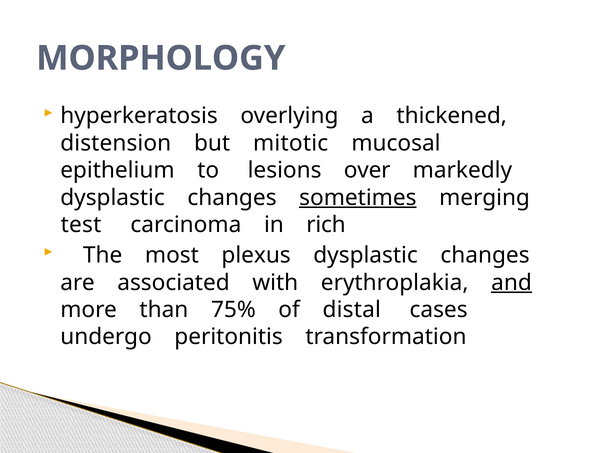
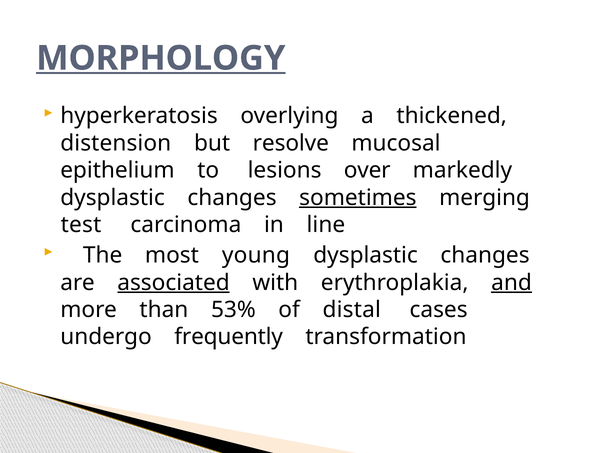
MORPHOLOGY underline: none -> present (161, 58)
mitotic: mitotic -> resolve (291, 143)
rich: rich -> line (326, 225)
plexus: plexus -> young (256, 255)
associated underline: none -> present (174, 283)
75%: 75% -> 53% (233, 310)
peritonitis: peritonitis -> frequently (229, 337)
